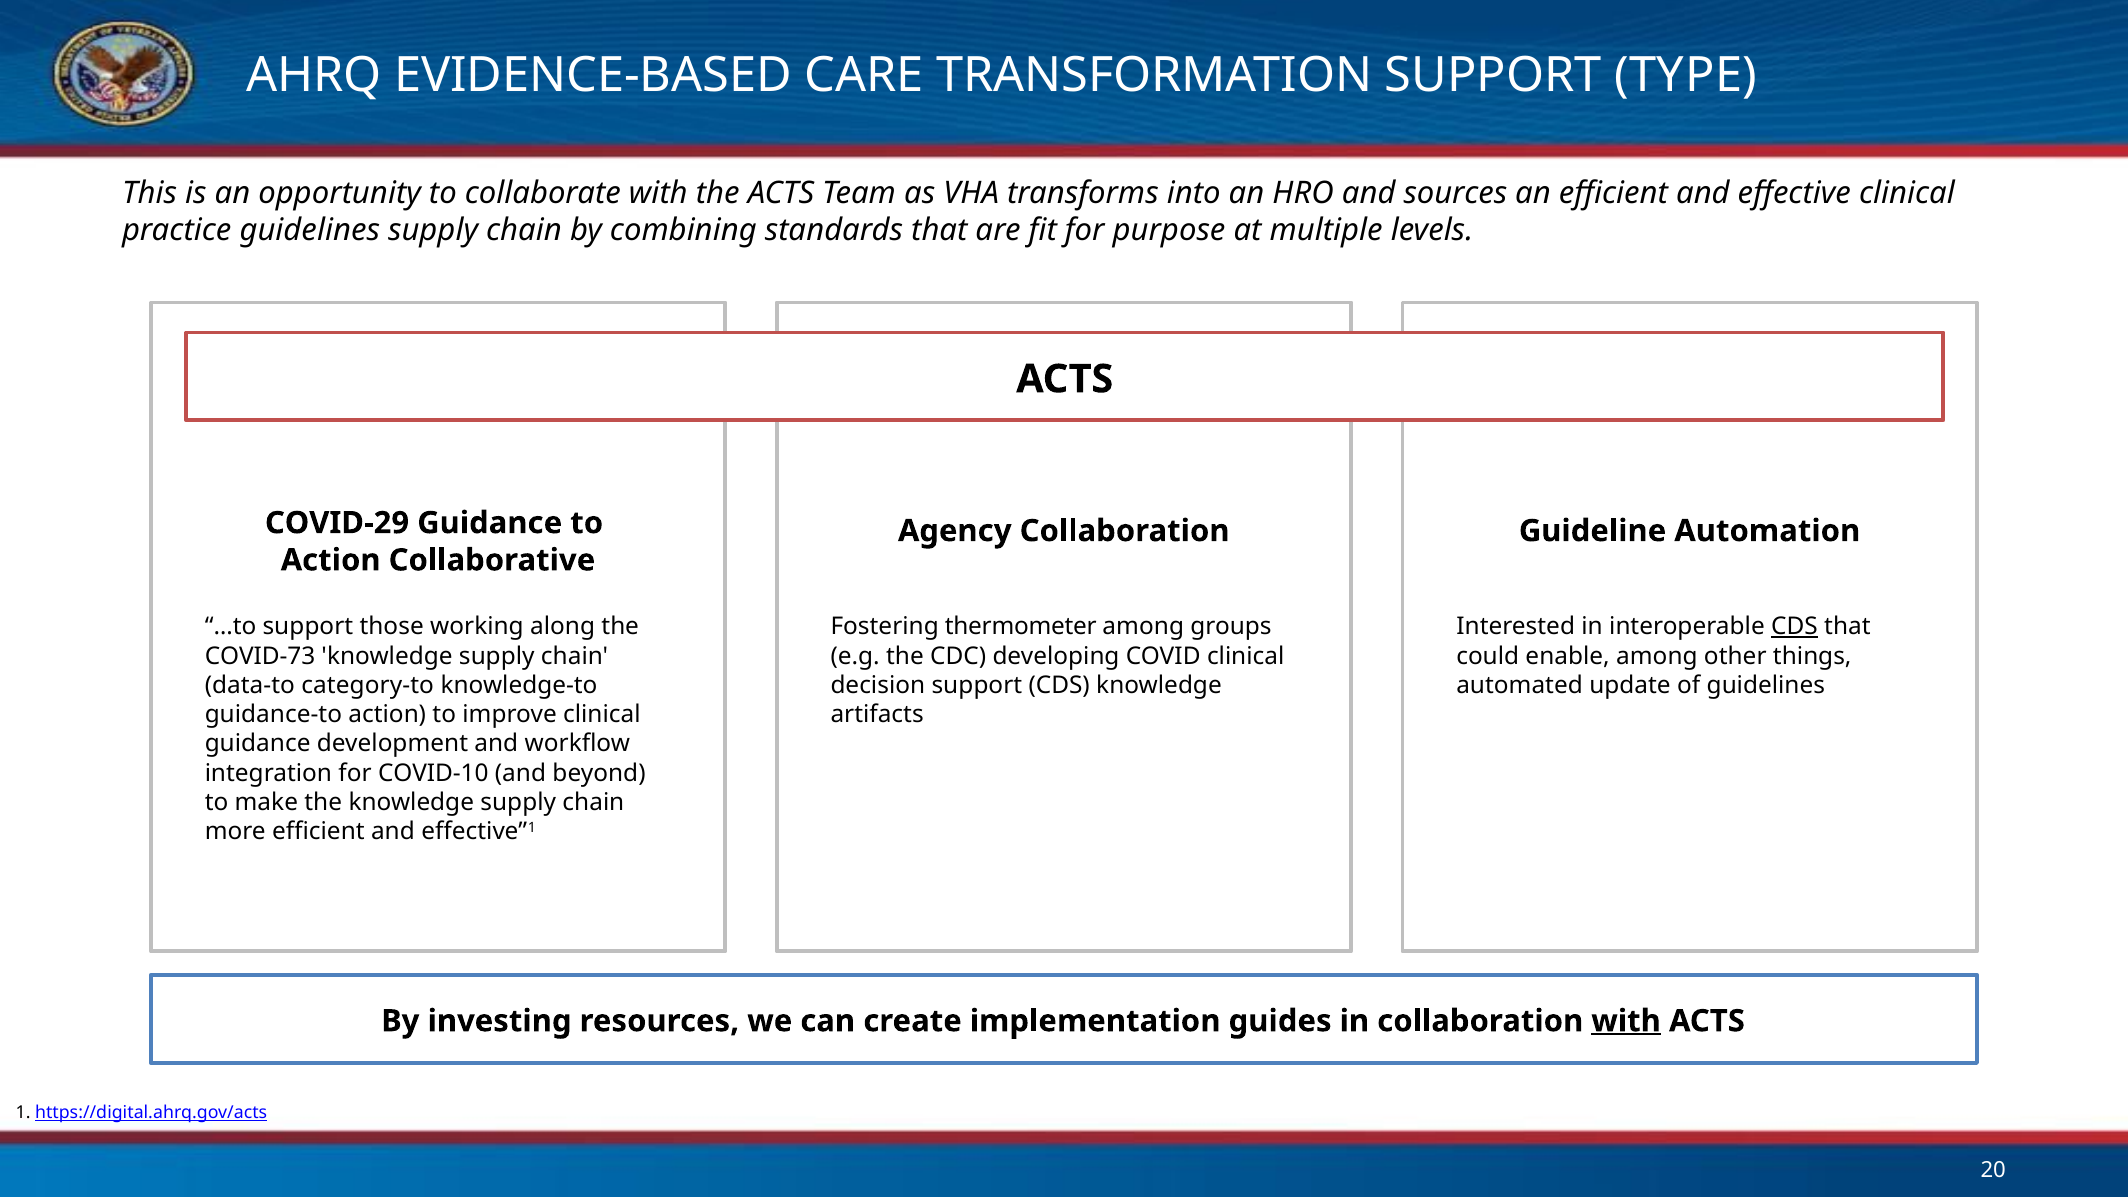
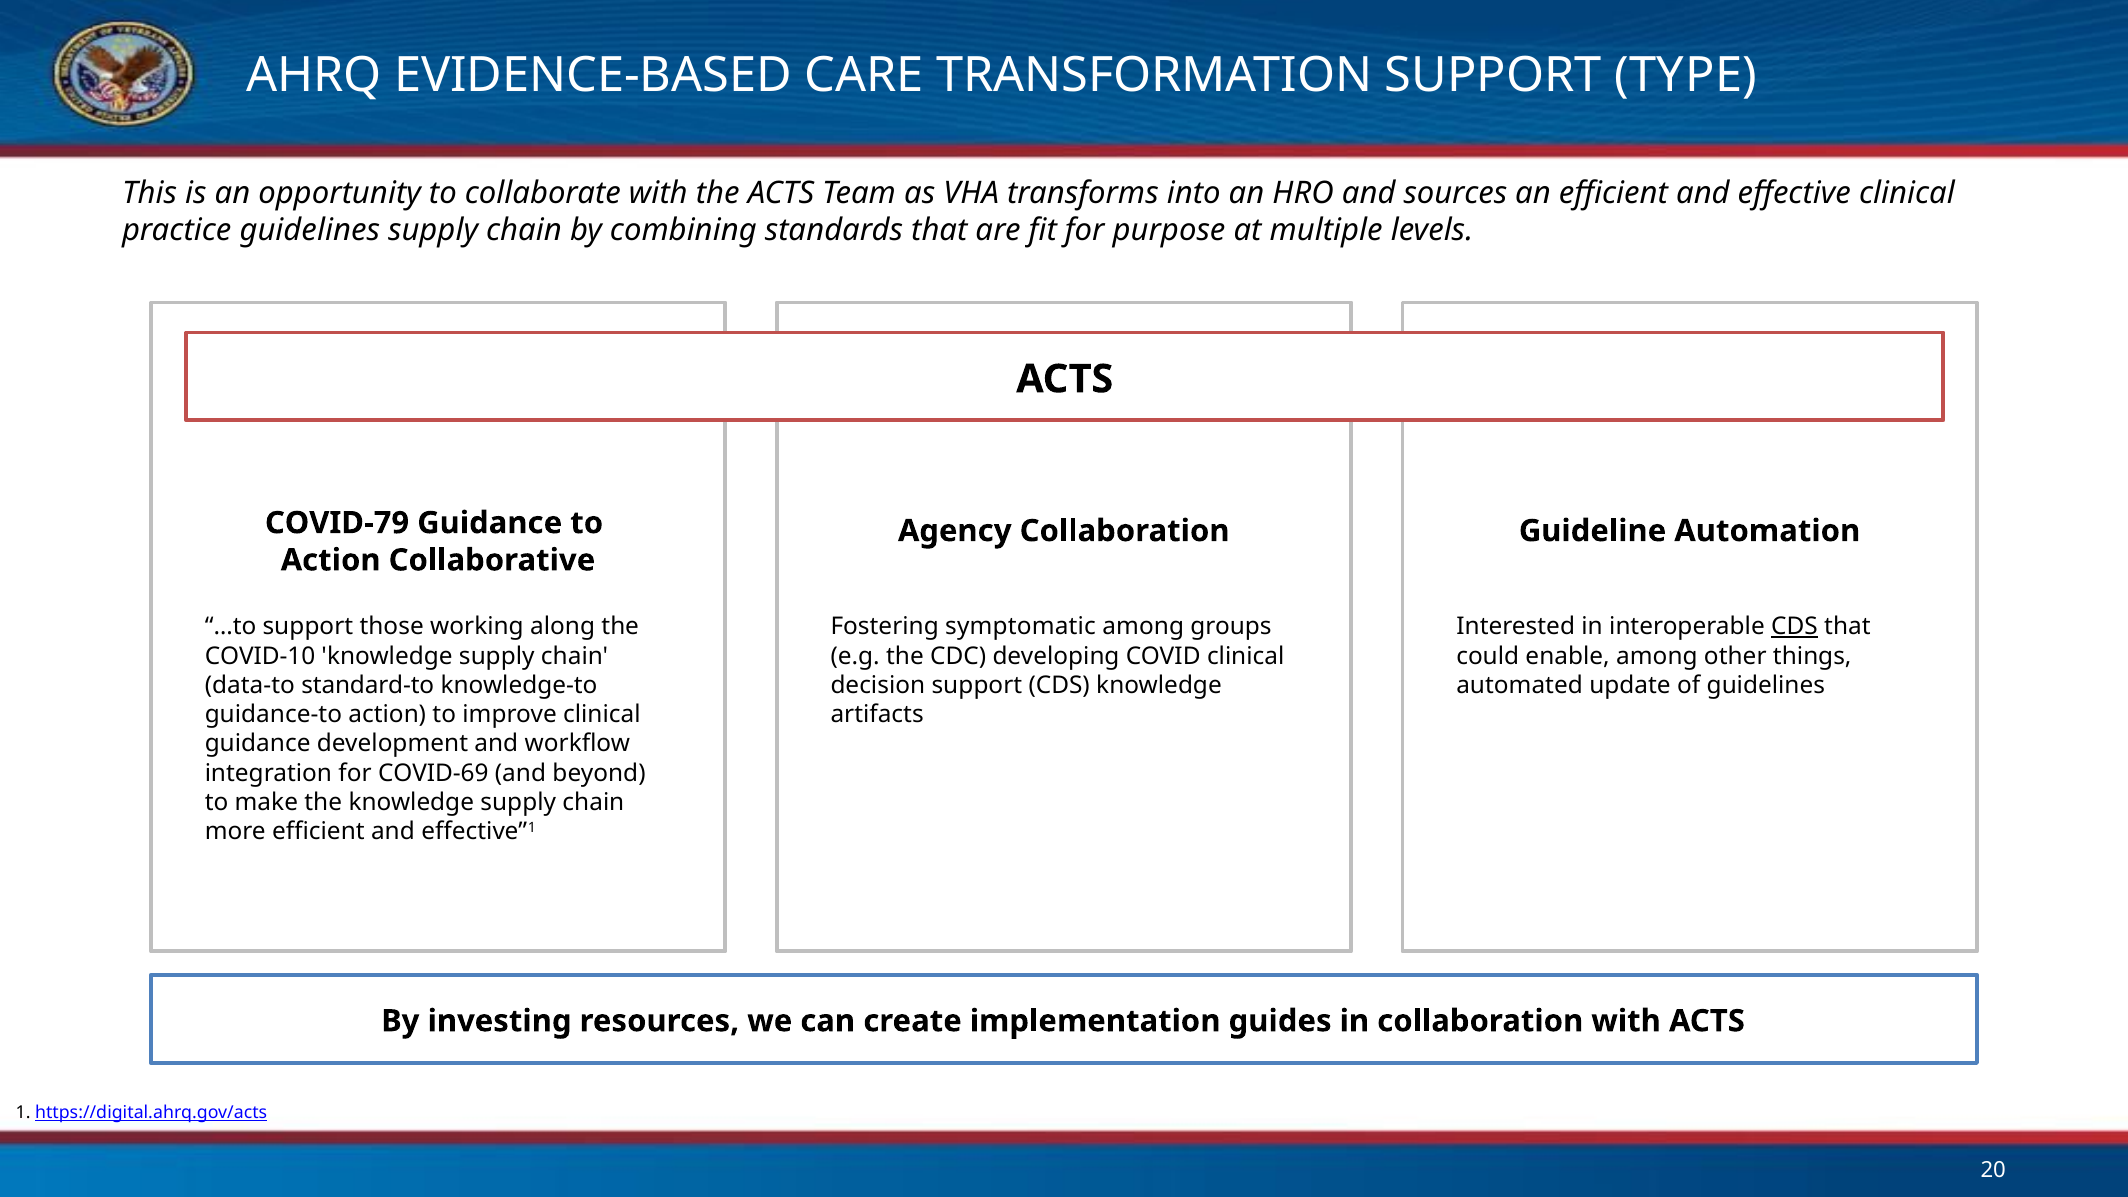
COVID-29: COVID-29 -> COVID-79 (337, 523)
thermometer: thermometer -> symptomatic (1021, 627)
COVID-73: COVID-73 -> COVID-10 (260, 656)
category-to: category-to -> standard-to (368, 685)
COVID-10: COVID-10 -> COVID-69 (433, 773)
with underline: present -> none (1626, 1021)
